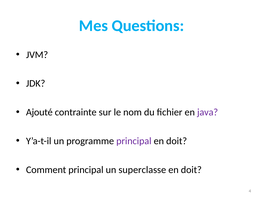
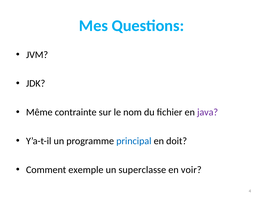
Ajouté: Ajouté -> Même (39, 112)
principal colour: purple -> blue (134, 141)
Comment principal: principal -> exemple (86, 170)
doit: doit -> voir (191, 170)
